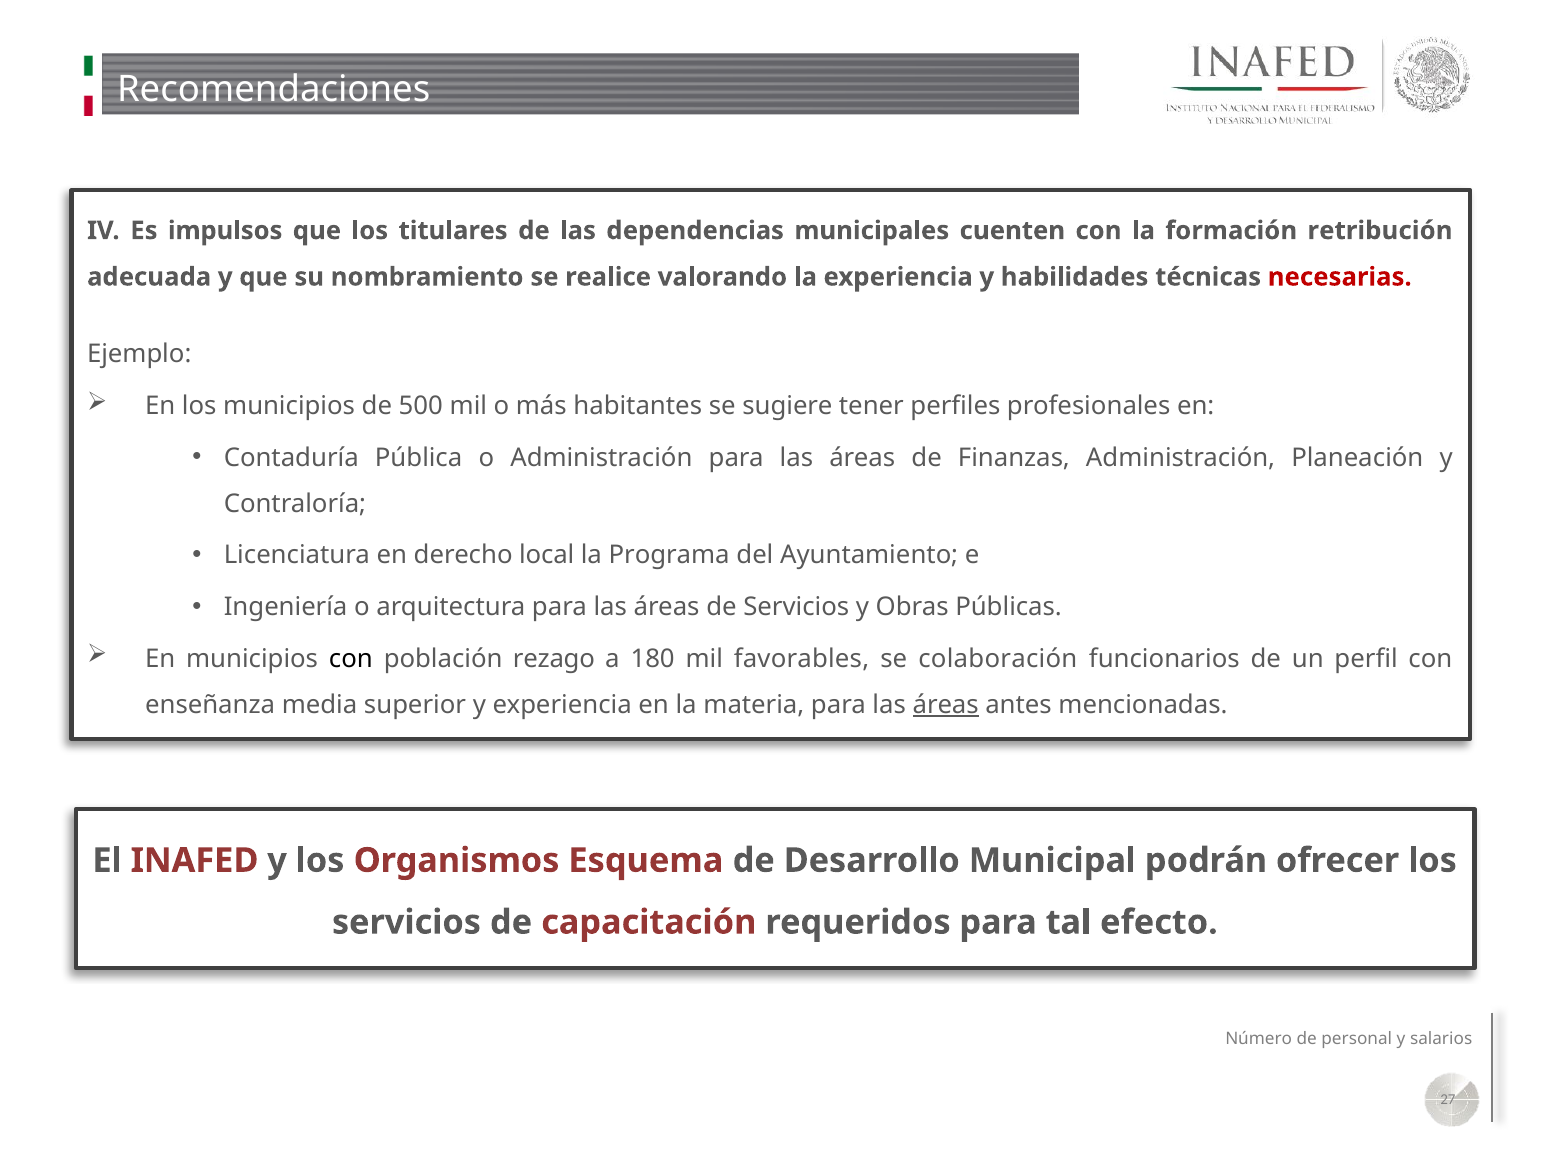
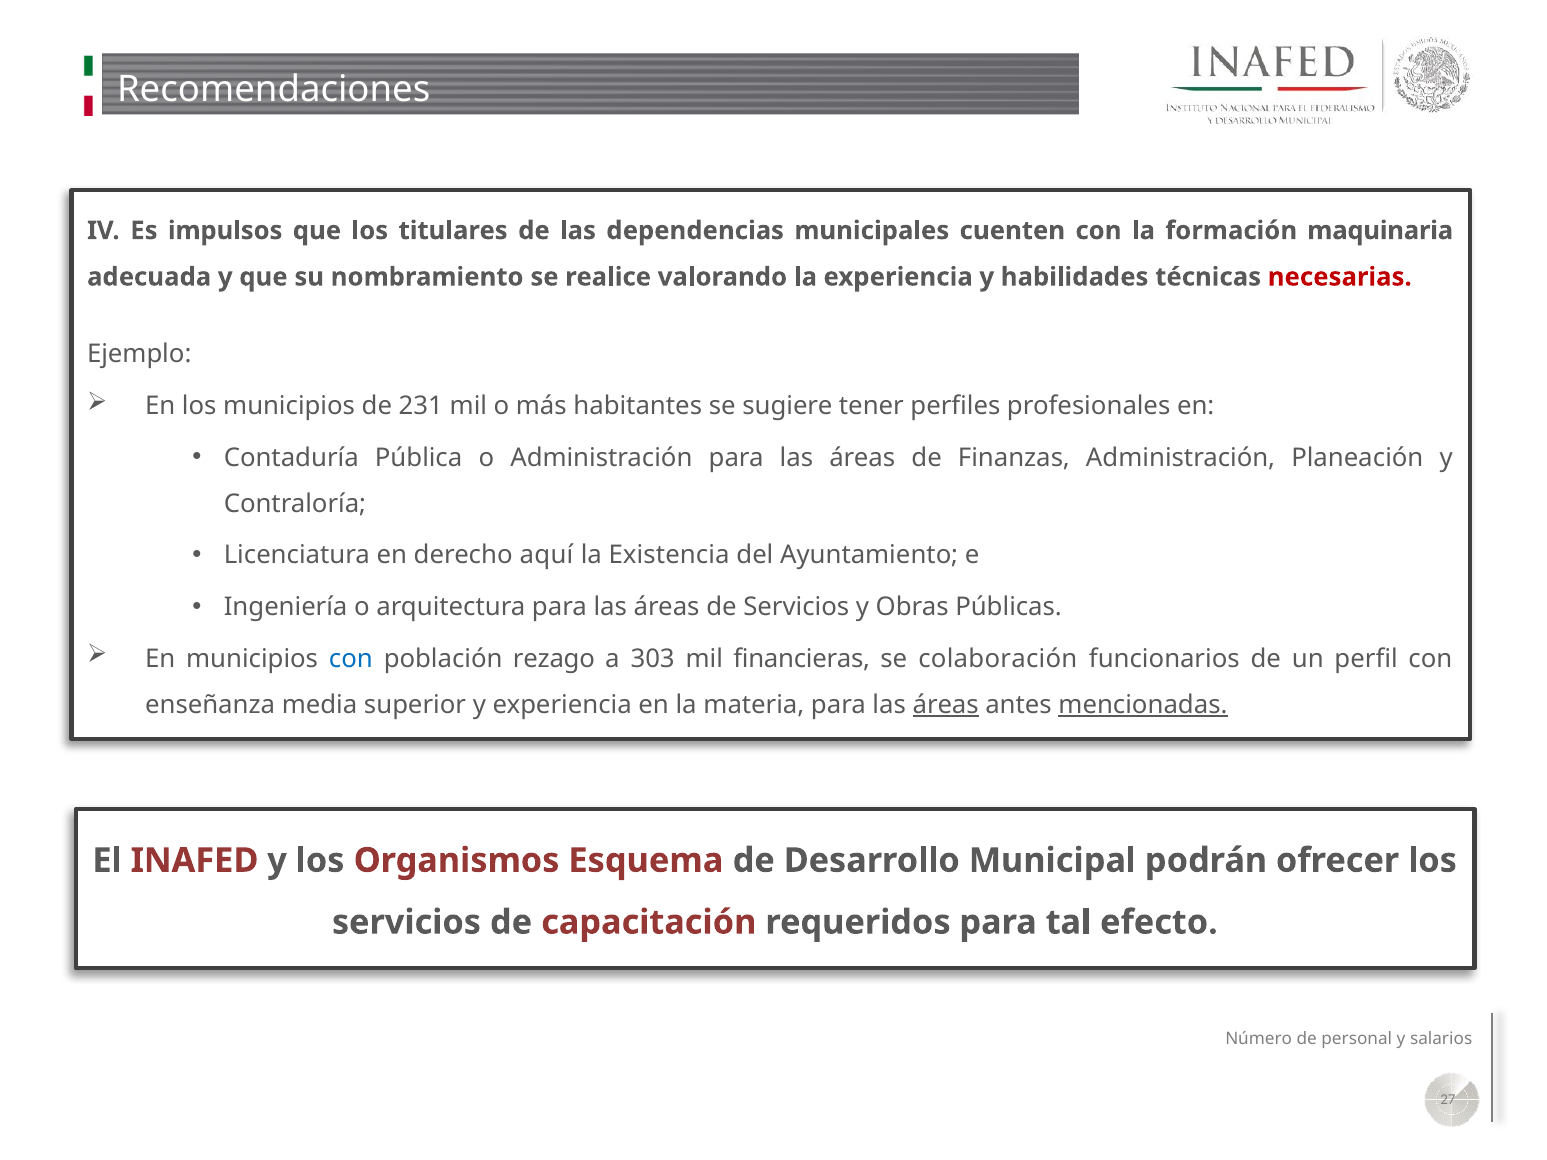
retribución: retribución -> maquinaria (1380, 231)
500: 500 -> 231 (421, 406)
local: local -> aquí (547, 556)
Programa: Programa -> Existencia (669, 556)
con colour: black -> blue (351, 659)
180: 180 -> 303 (653, 659)
favorables: favorables -> financieras (802, 659)
mencionadas underline: none -> present (1143, 705)
